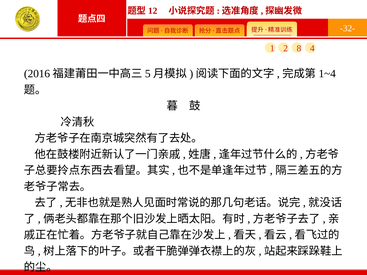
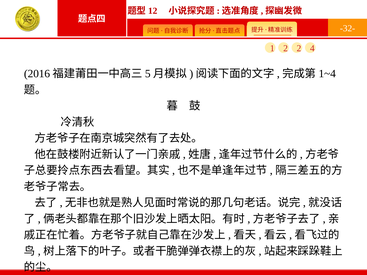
2 8: 8 -> 2 (299, 48)
